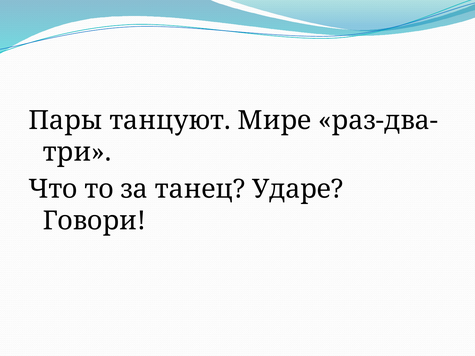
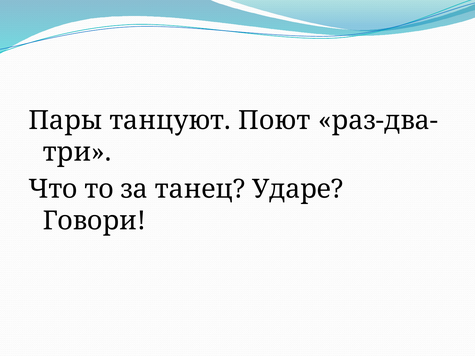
Мире: Мире -> Поют (274, 121)
